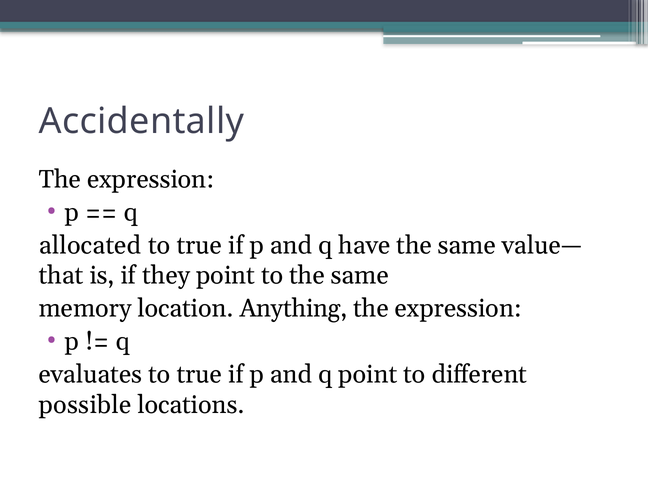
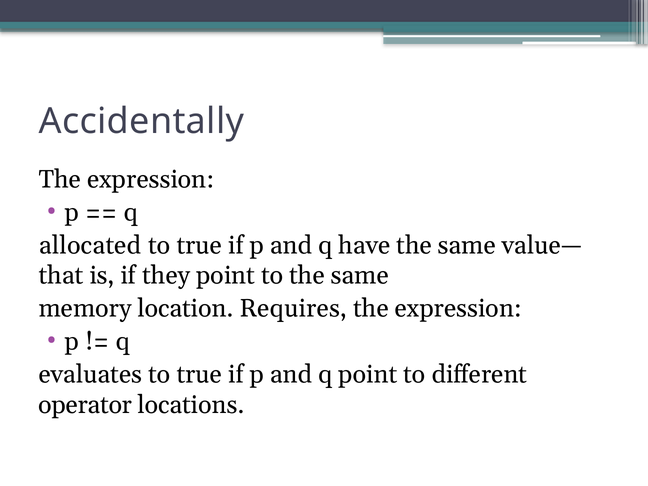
Anything: Anything -> Requires (293, 309)
possible: possible -> operator (85, 405)
